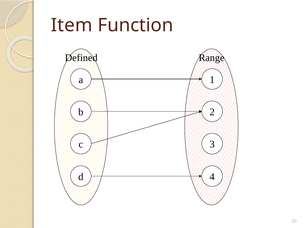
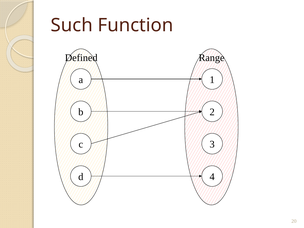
Item: Item -> Such (72, 25)
